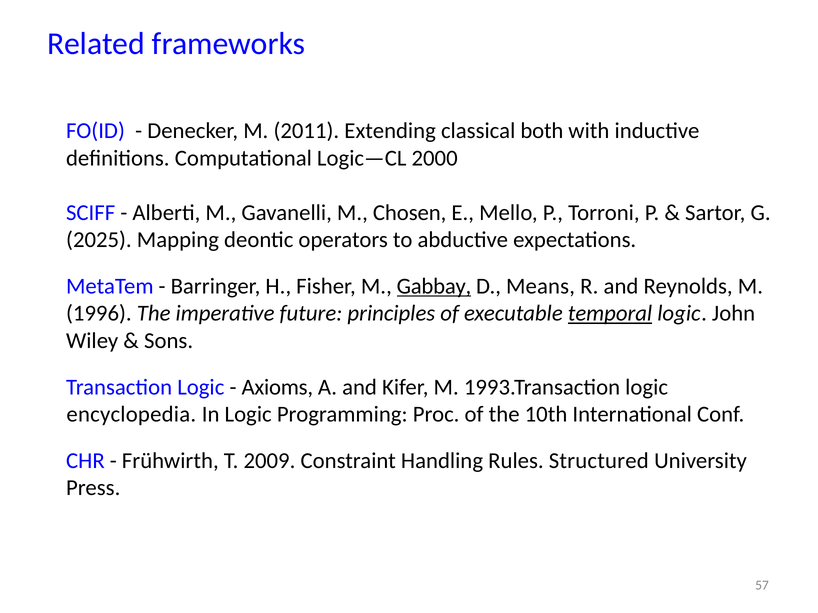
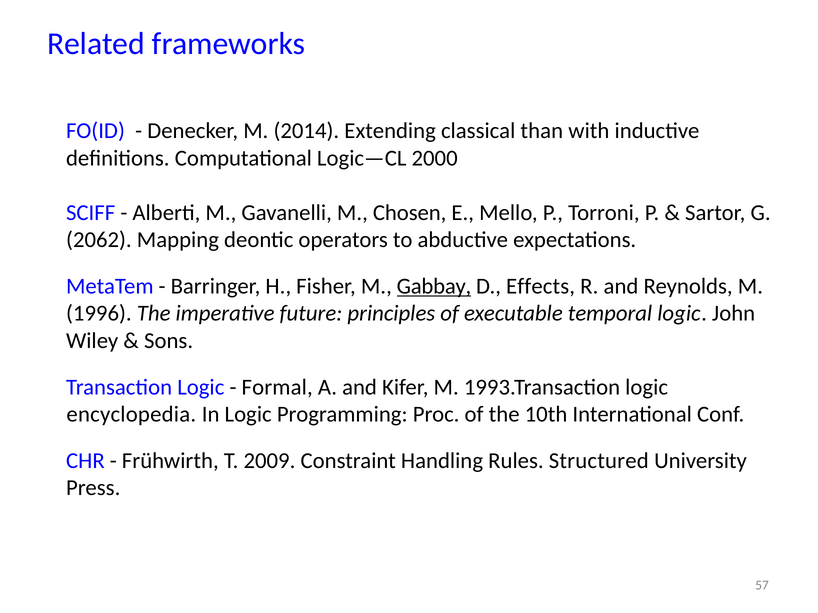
2011: 2011 -> 2014 (306, 131)
both: both -> than (542, 131)
2025: 2025 -> 2062 (99, 240)
Means: Means -> Effects (540, 286)
temporal underline: present -> none (610, 314)
Axioms: Axioms -> Formal (277, 387)
